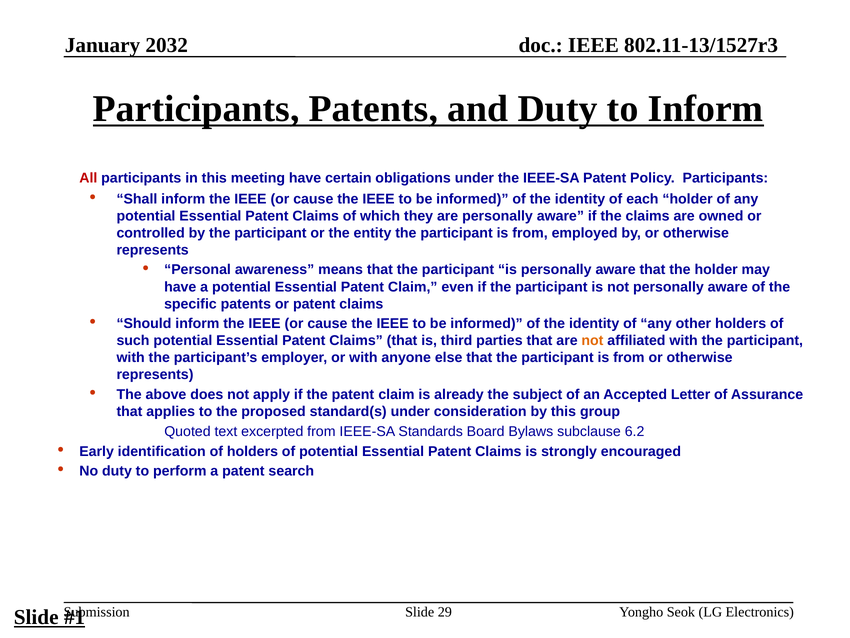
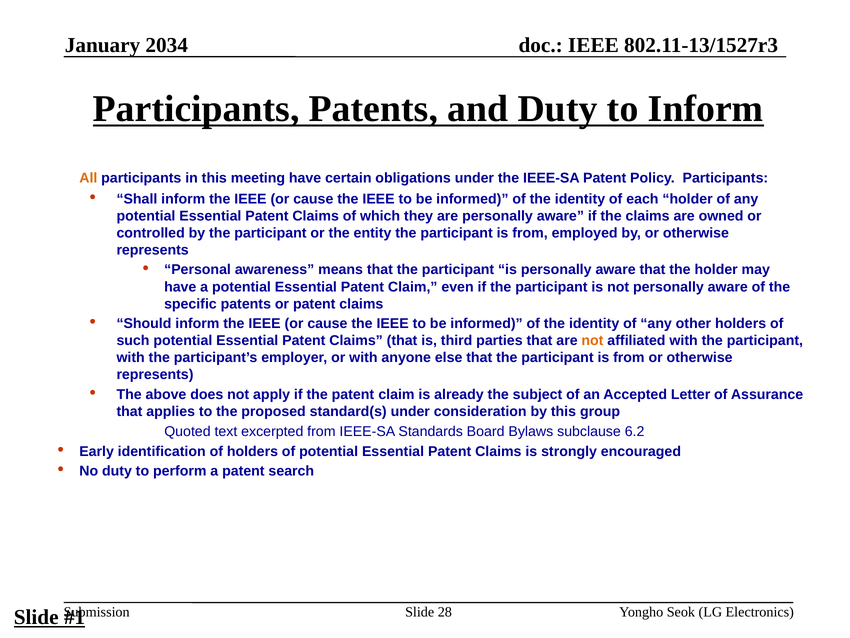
2032: 2032 -> 2034 (167, 45)
All colour: red -> orange (88, 178)
29: 29 -> 28 (445, 611)
